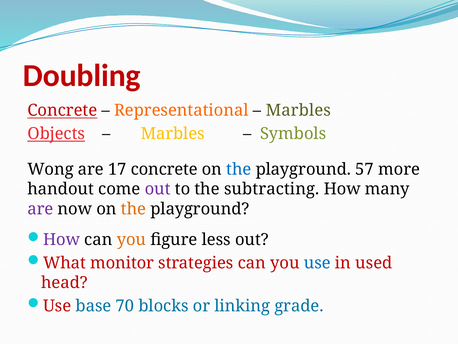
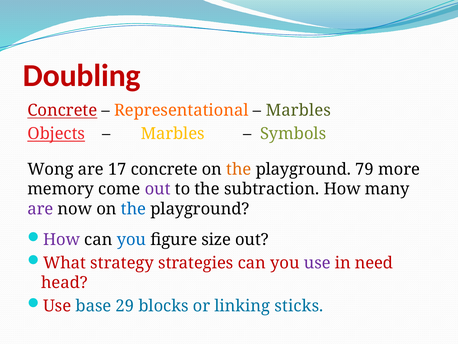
the colour: blue -> orange (239, 169)
57: 57 -> 79 (365, 169)
handout: handout -> memory (61, 189)
subtracting: subtracting -> subtraction (272, 189)
the colour: orange -> blue (134, 209)
you colour: orange -> blue (131, 239)
less: less -> size (216, 239)
monitor: monitor -> strategy (122, 263)
use colour: blue -> purple (317, 263)
used: used -> need (374, 263)
70: 70 -> 29 (125, 306)
grade: grade -> sticks (299, 306)
